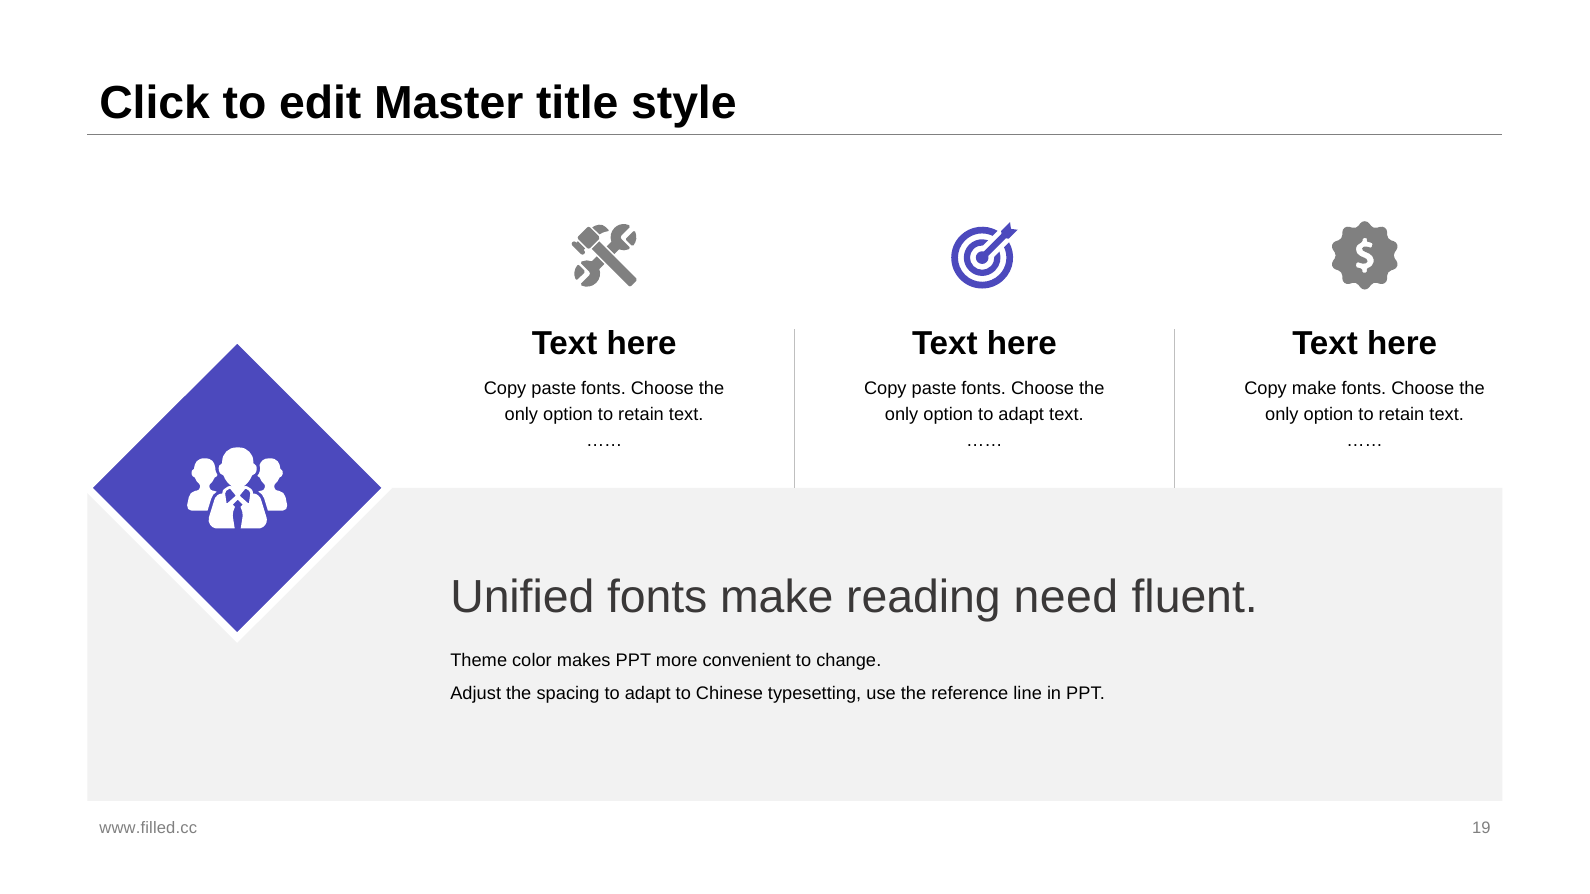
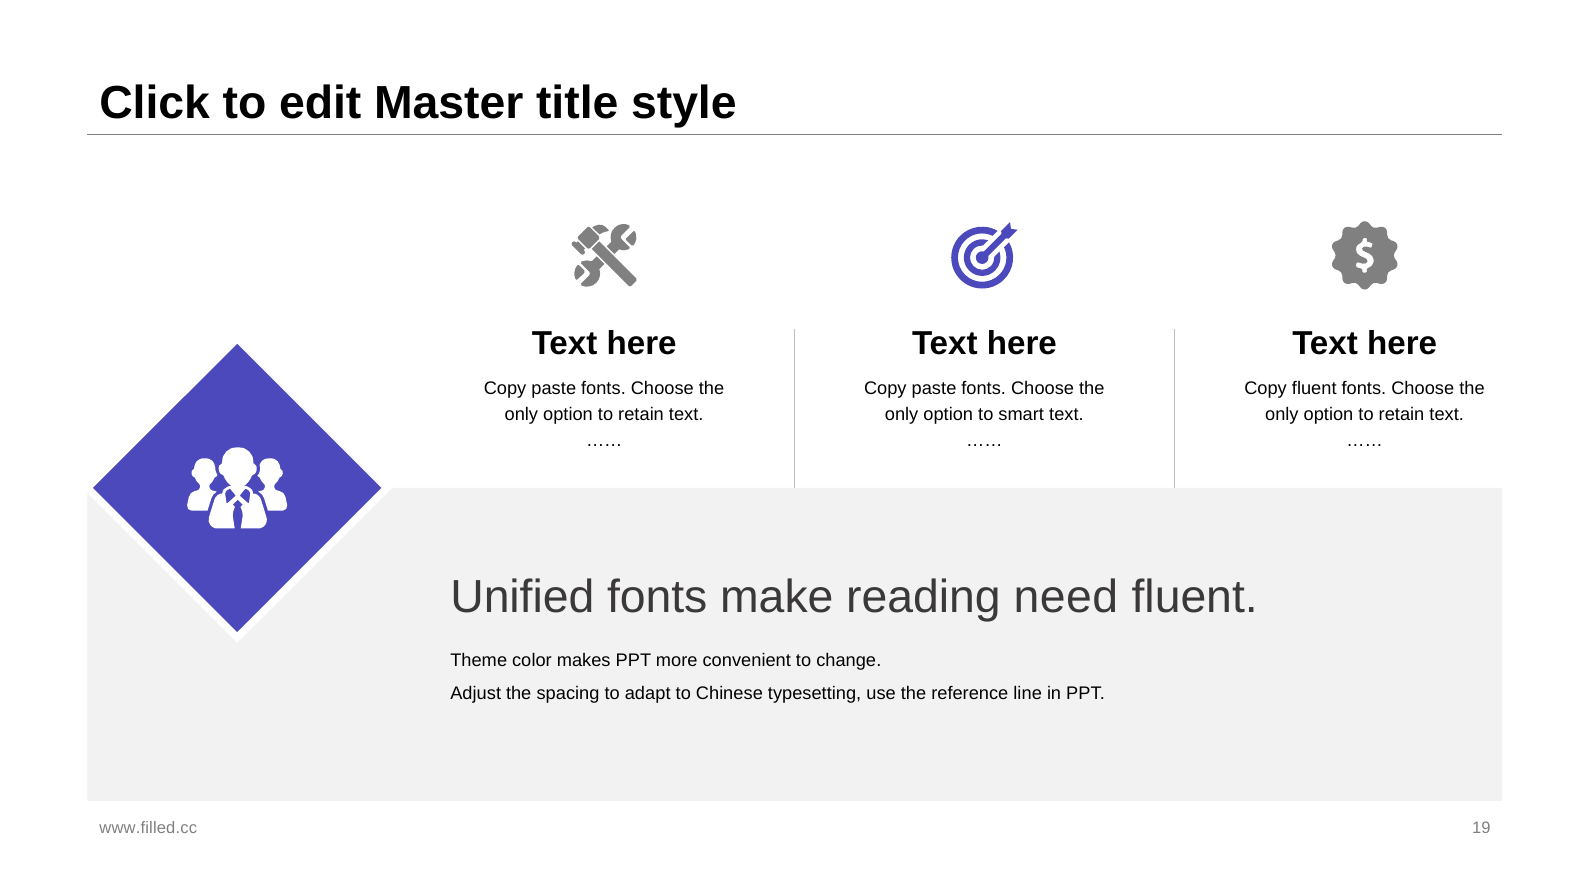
Copy make: make -> fluent (1314, 388)
option to adapt: adapt -> smart (1021, 415)
